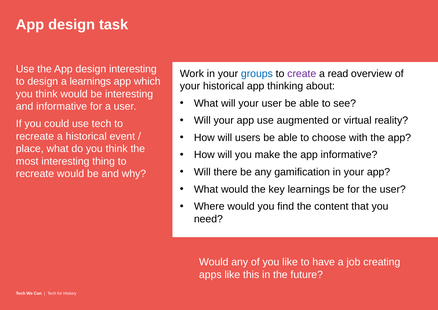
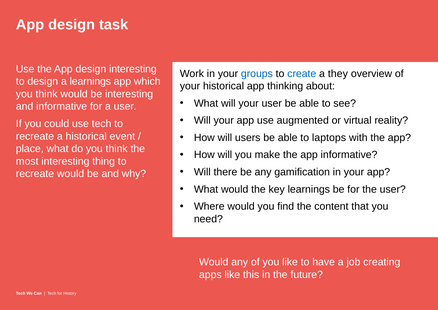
create colour: purple -> blue (302, 74)
read: read -> they (338, 74)
choose: choose -> laptops (329, 138)
